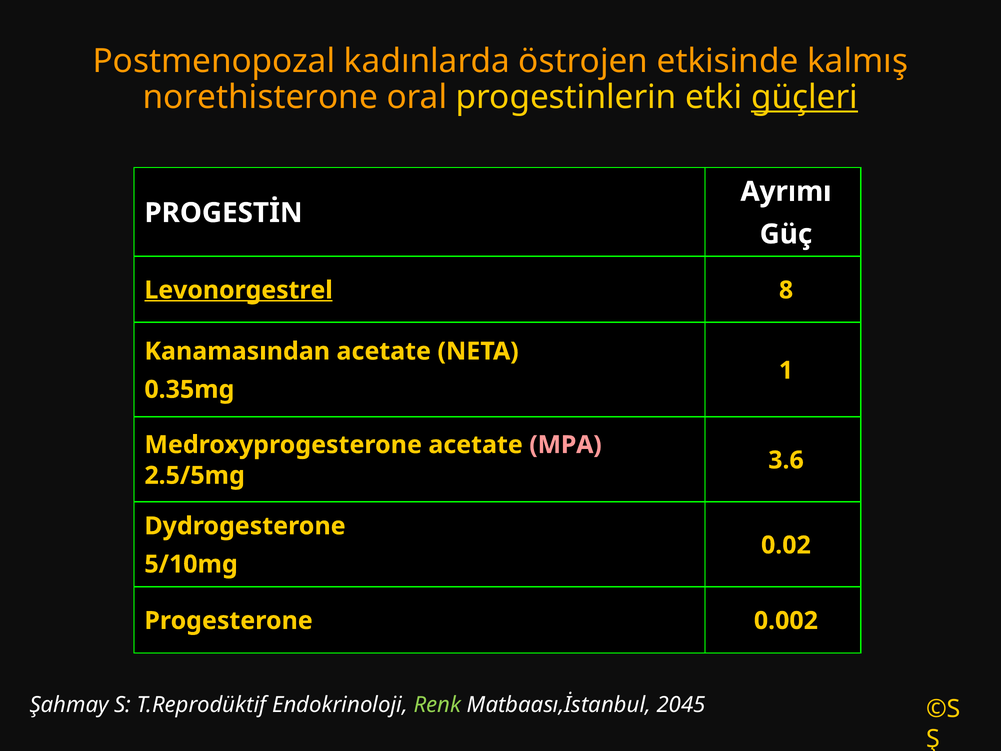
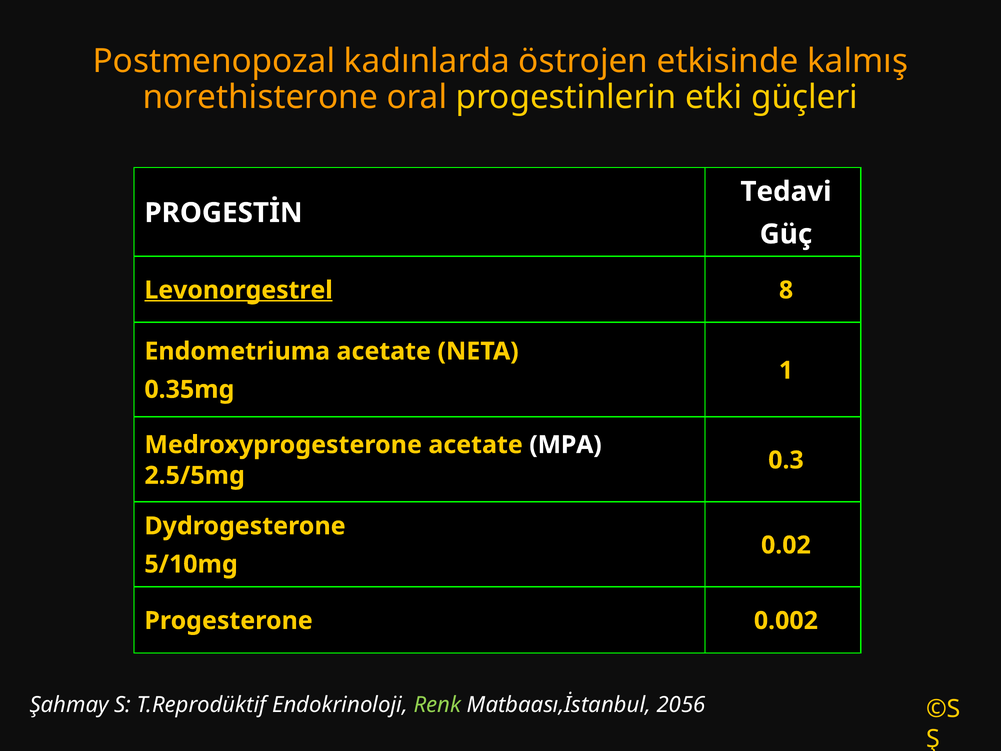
güçleri underline: present -> none (805, 97)
Ayrımı: Ayrımı -> Tedavi (786, 192)
Kanamasından: Kanamasından -> Endometriuma (237, 351)
MPA colour: pink -> white (565, 445)
3.6: 3.6 -> 0.3 (786, 460)
2045: 2045 -> 2056 (681, 705)
